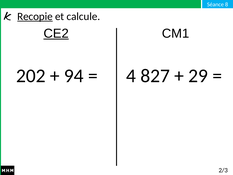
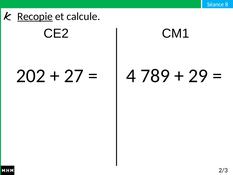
CE2 underline: present -> none (56, 33)
94: 94 -> 27 (74, 76)
827: 827 -> 789 (155, 76)
